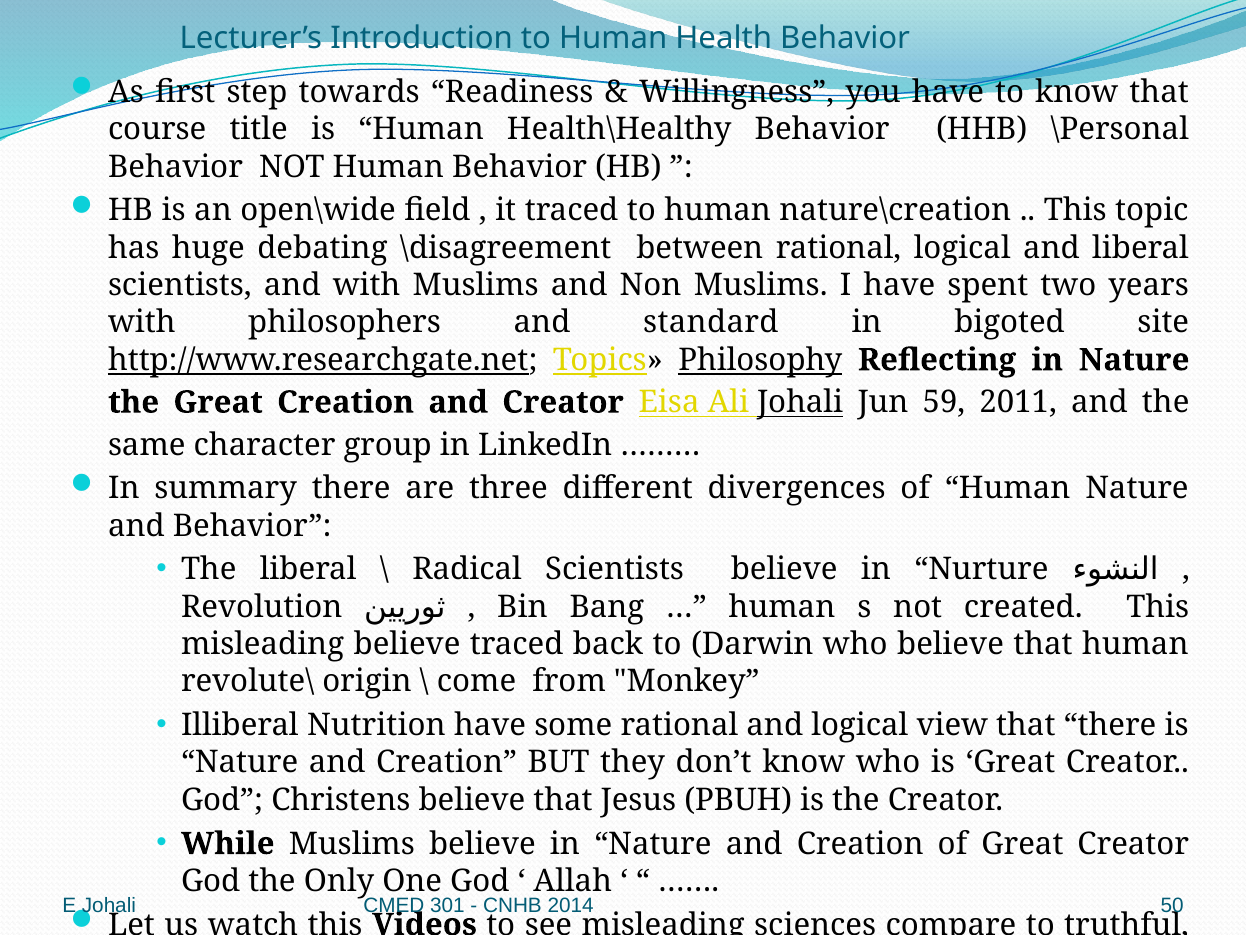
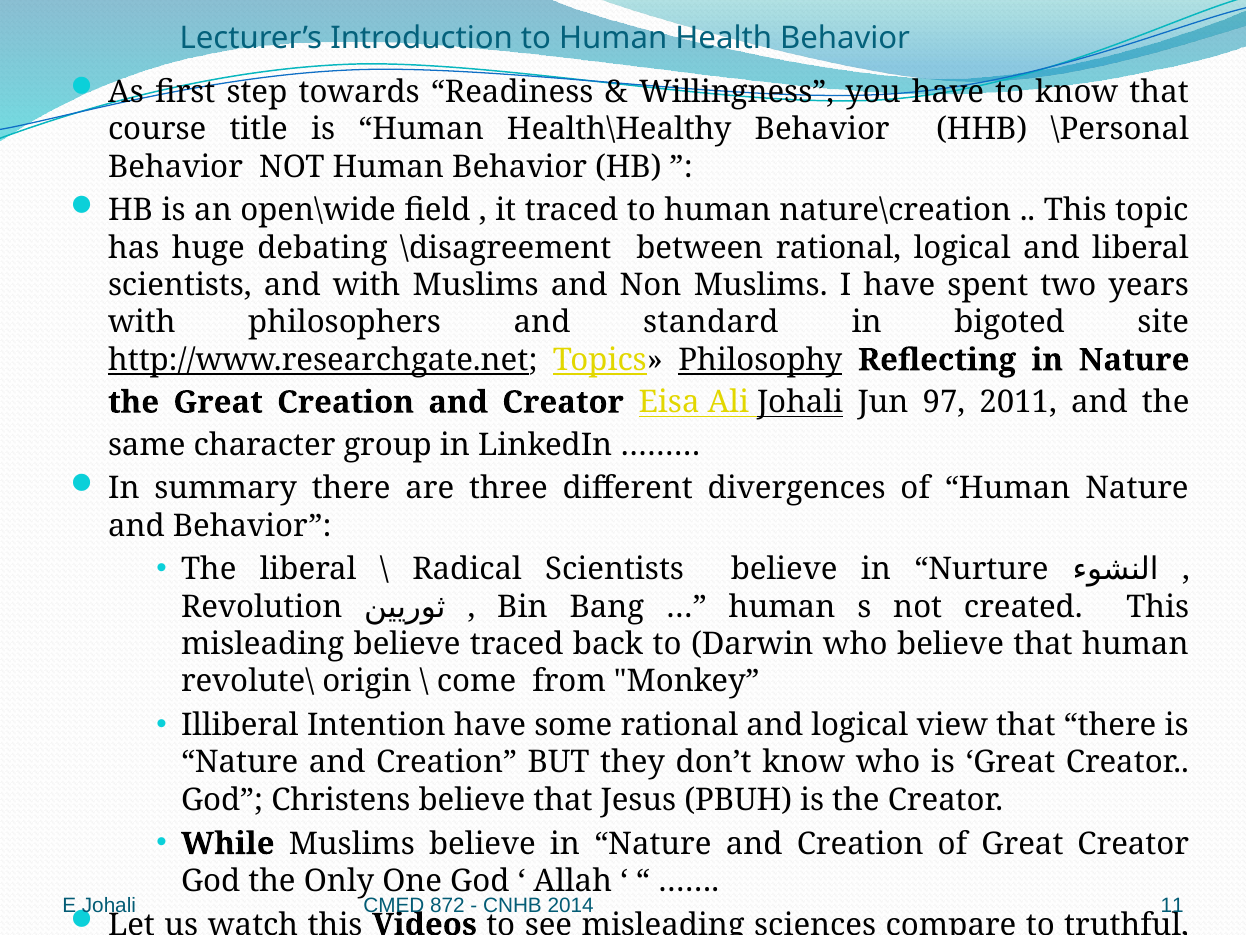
59: 59 -> 97 (944, 402)
Nutrition: Nutrition -> Intention (376, 725)
301: 301 -> 872 (447, 905)
50: 50 -> 11 (1172, 905)
